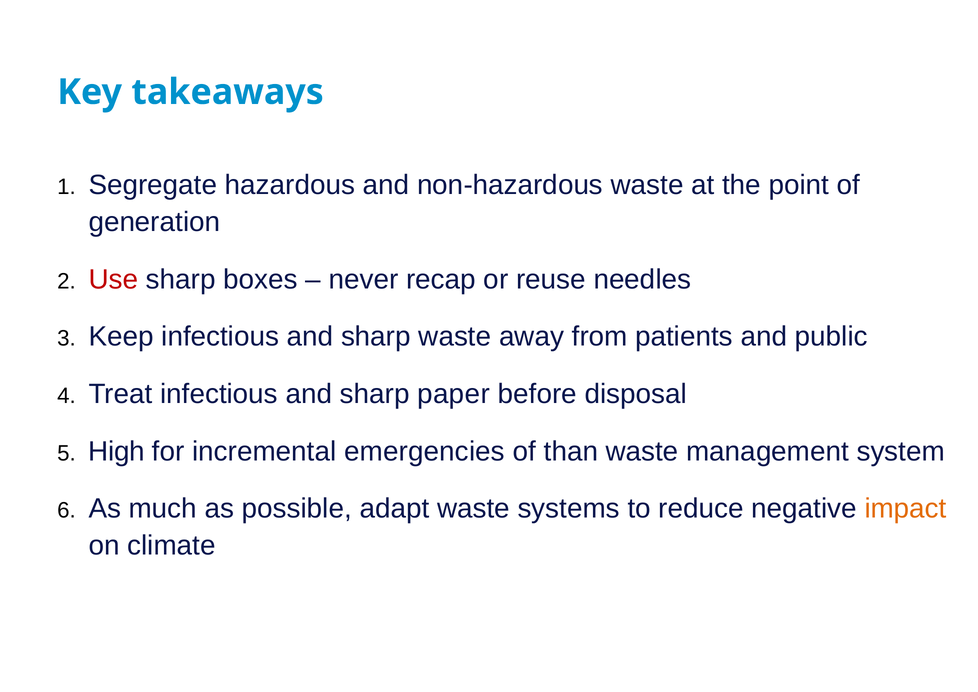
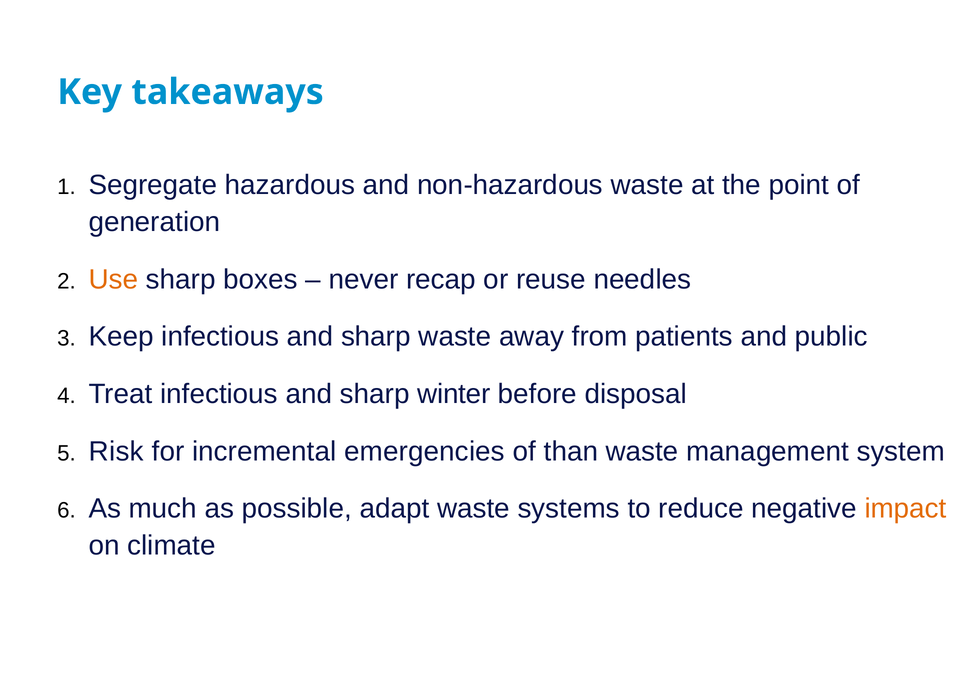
Use colour: red -> orange (113, 279)
paper: paper -> winter (454, 394)
High: High -> Risk (116, 451)
